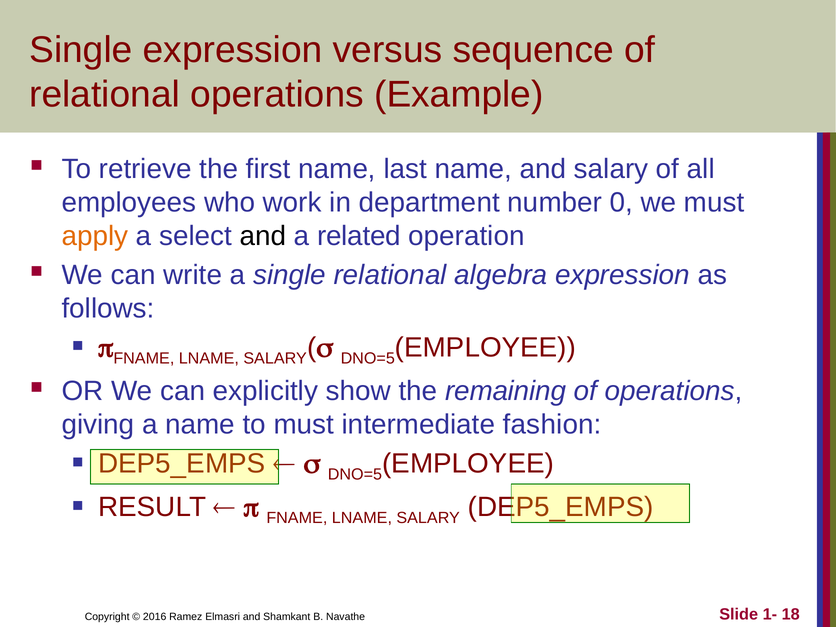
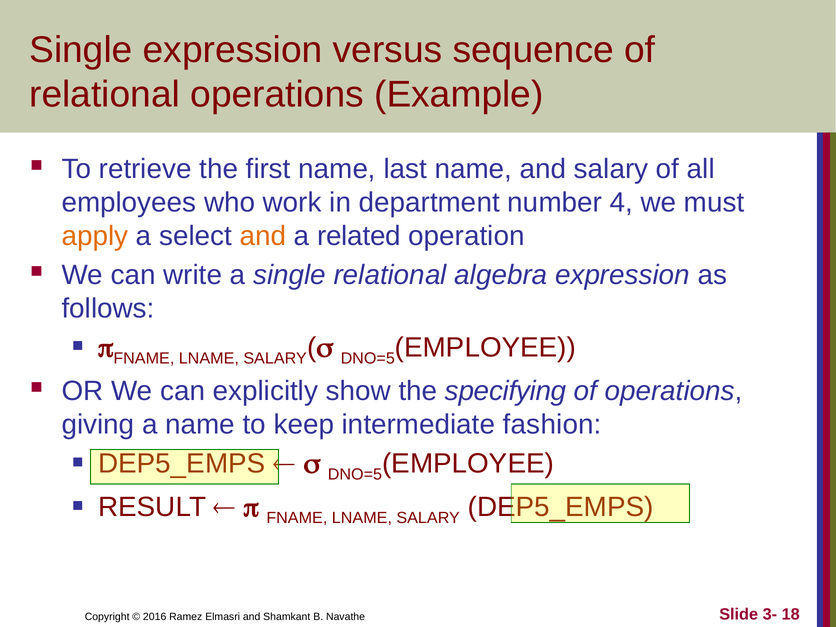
0: 0 -> 4 (621, 203)
and colour: black -> orange (263, 236)
remaining: remaining -> specifying (506, 391)
to must: must -> keep (304, 425)
1-: 1- -> 3- (770, 614)
